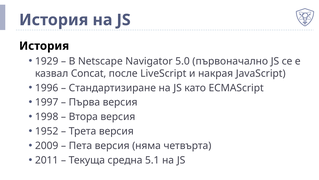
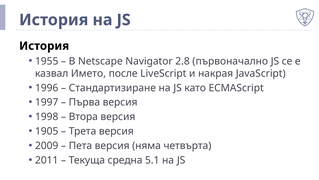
1929: 1929 -> 1955 (47, 61)
5.0: 5.0 -> 2.8 (183, 61)
Concat: Concat -> Името (88, 73)
1952: 1952 -> 1905 (47, 131)
